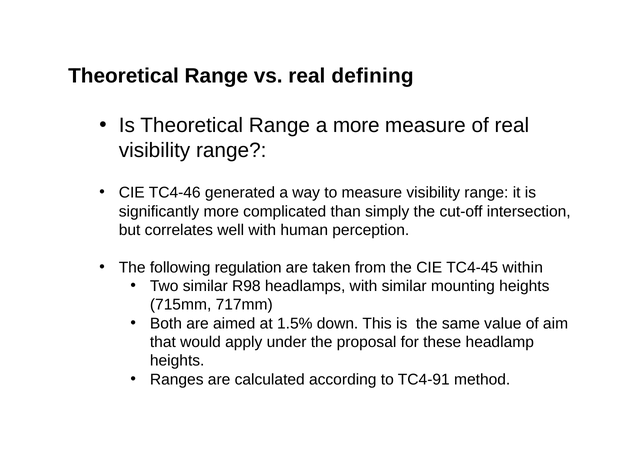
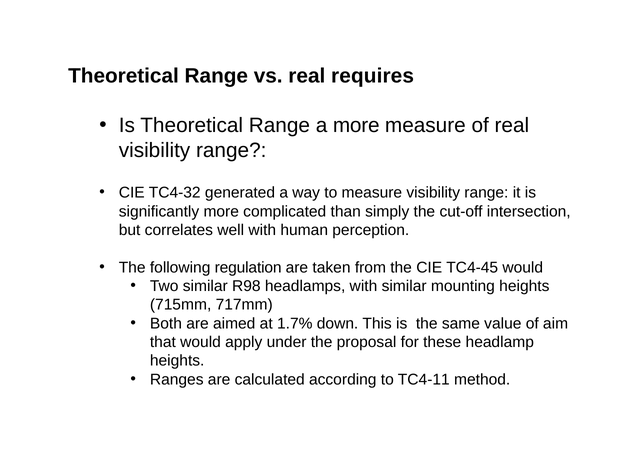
defining: defining -> requires (373, 76)
TC4-46: TC4-46 -> TC4-32 (175, 193)
TC4-45 within: within -> would (523, 268)
1.5%: 1.5% -> 1.7% (295, 324)
TC4-91: TC4-91 -> TC4-11 (424, 380)
